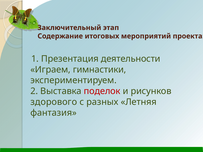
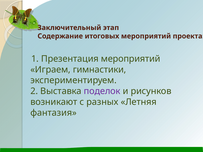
Презентация деятельности: деятельности -> мероприятий (131, 59)
поделок colour: red -> purple (102, 91)
здорового: здорового -> возникают (54, 102)
